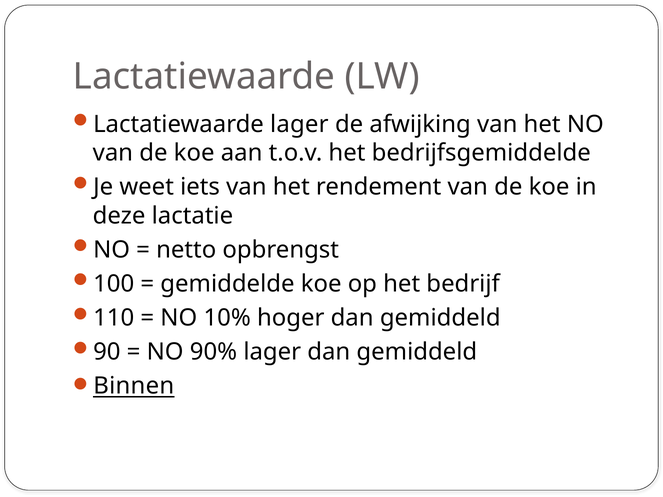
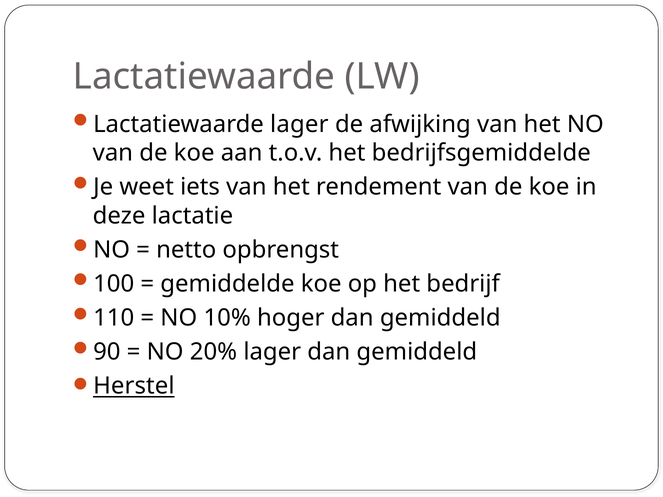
90%: 90% -> 20% (213, 352)
Binnen: Binnen -> Herstel (134, 386)
